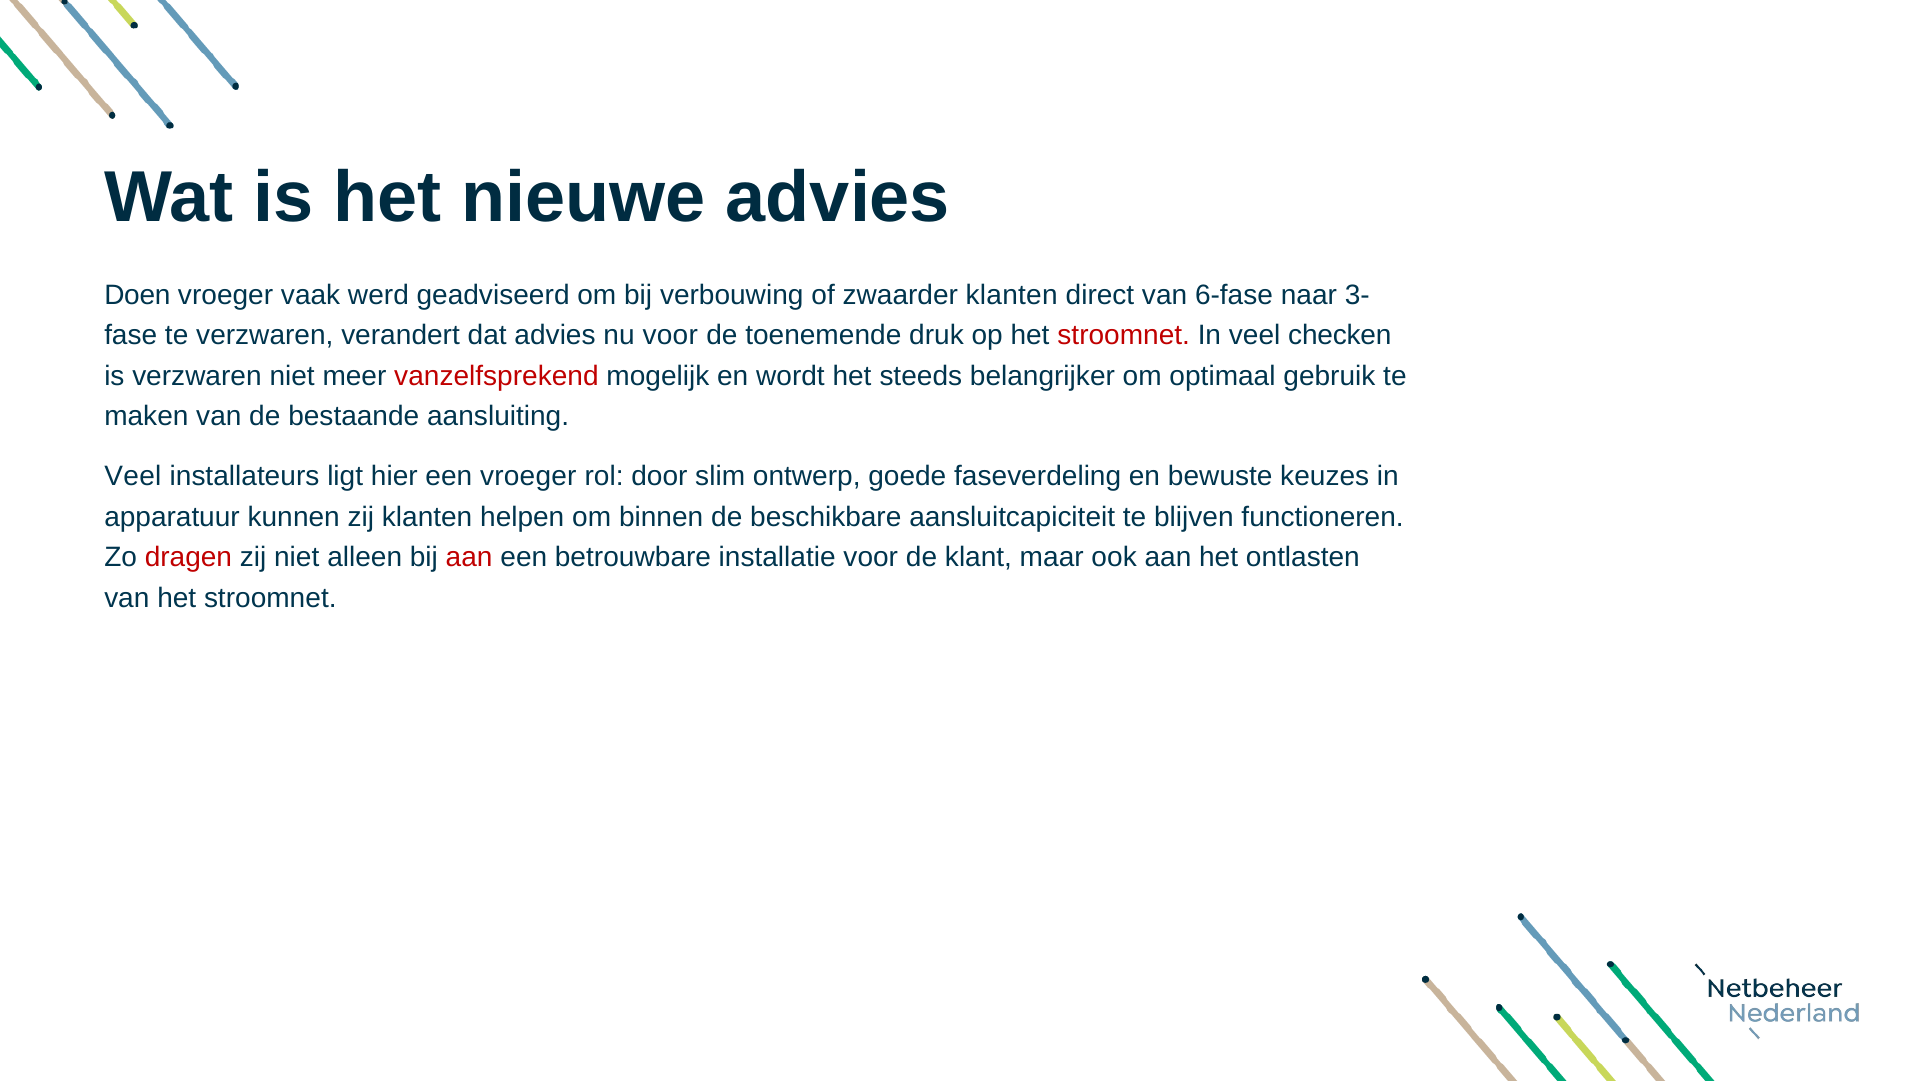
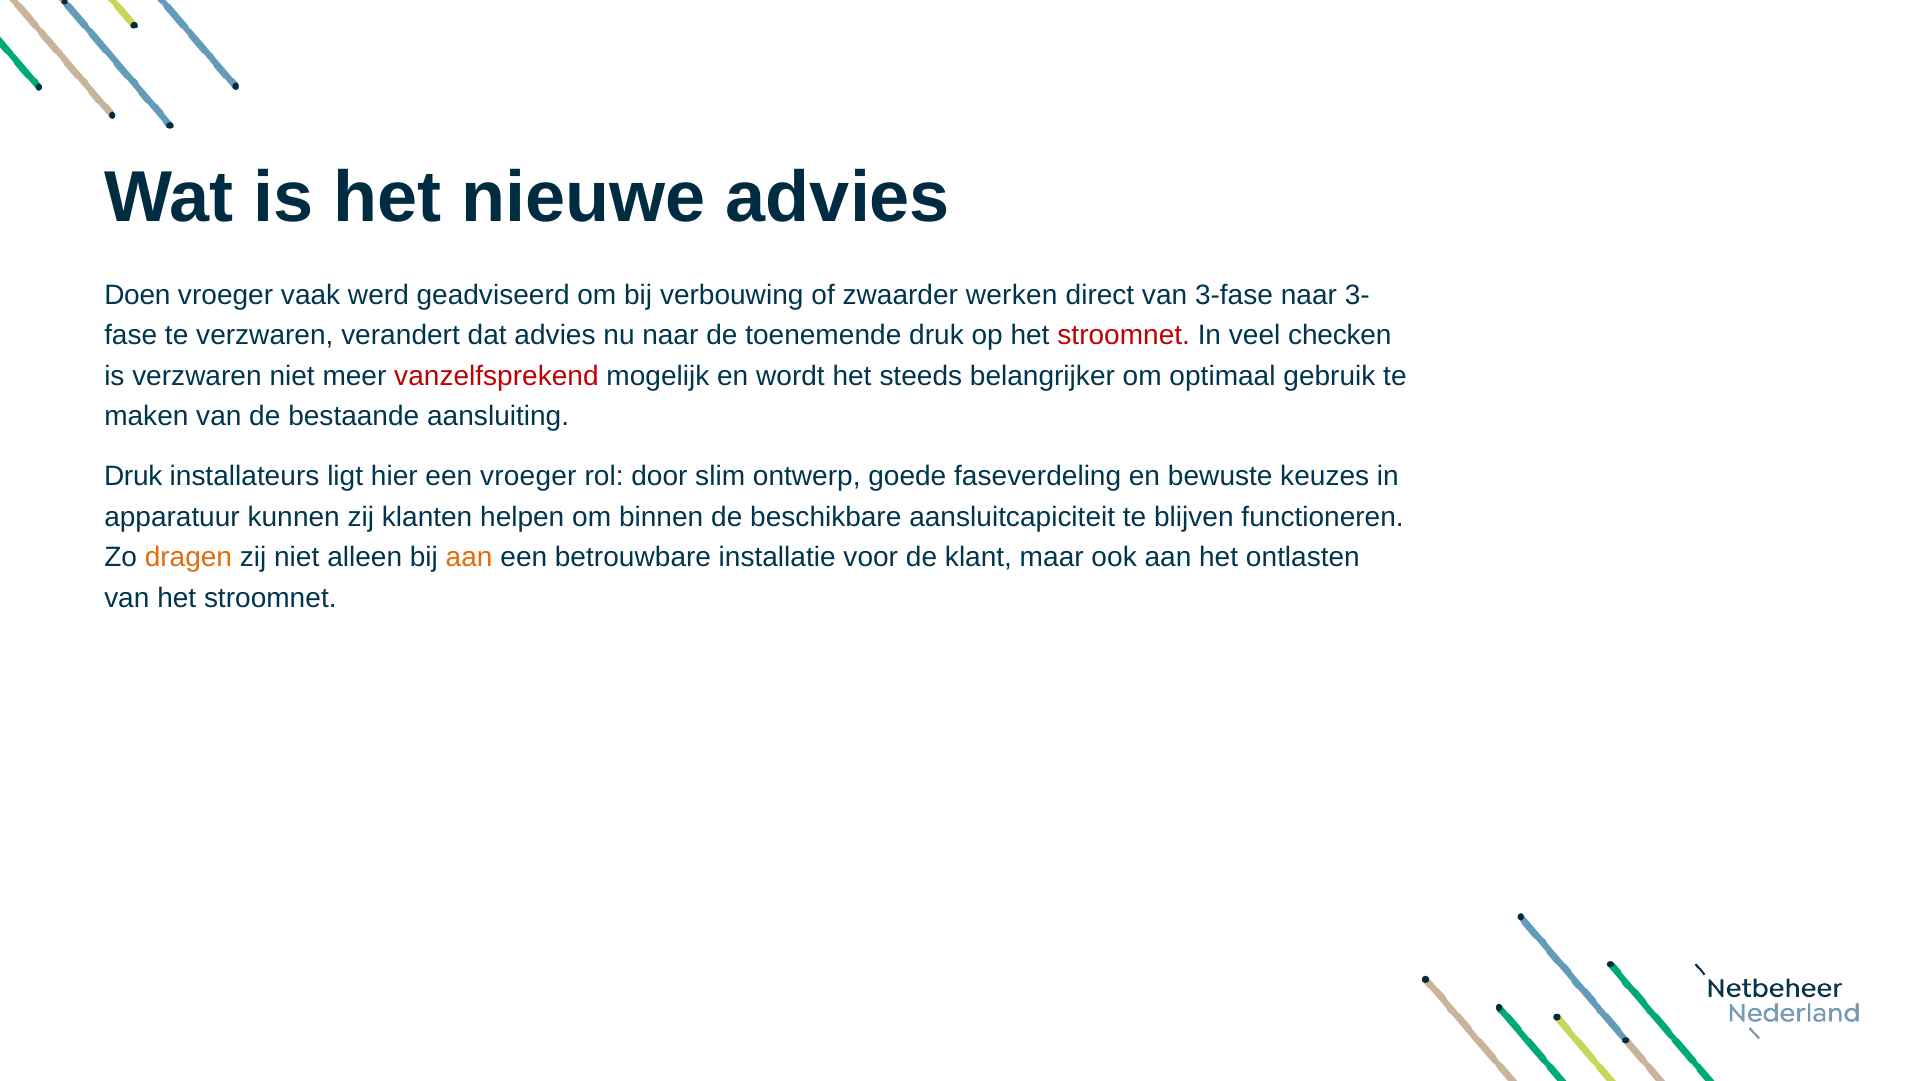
zwaarder klanten: klanten -> werken (1012, 295)
6-fase: 6-fase -> 3-fase (1234, 295)
nu voor: voor -> naar (670, 336)
Veel: Veel -> Druk (133, 477)
dragen colour: red -> orange (188, 557)
aan colour: red -> orange (469, 557)
